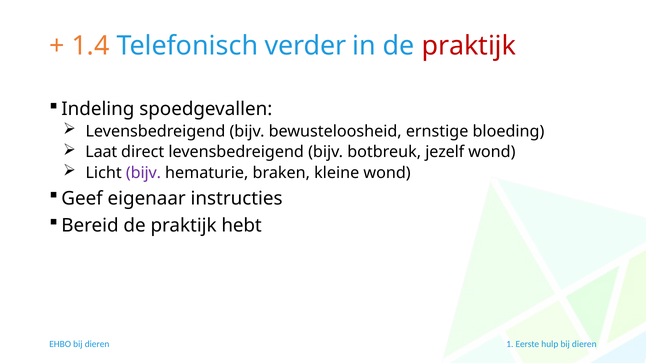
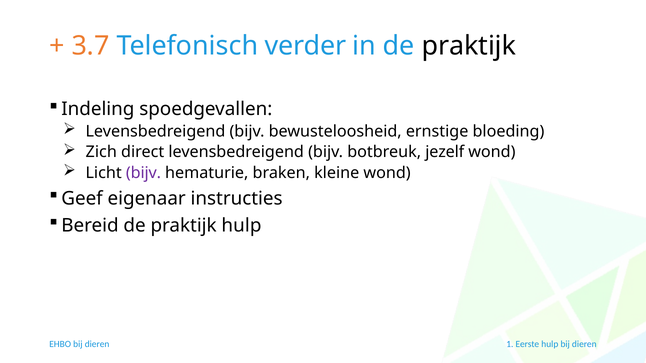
1.4: 1.4 -> 3.7 (91, 46)
praktijk colour: red -> black (469, 46)
Laat: Laat -> Zich (101, 152)
praktijk hebt: hebt -> hulp (241, 226)
